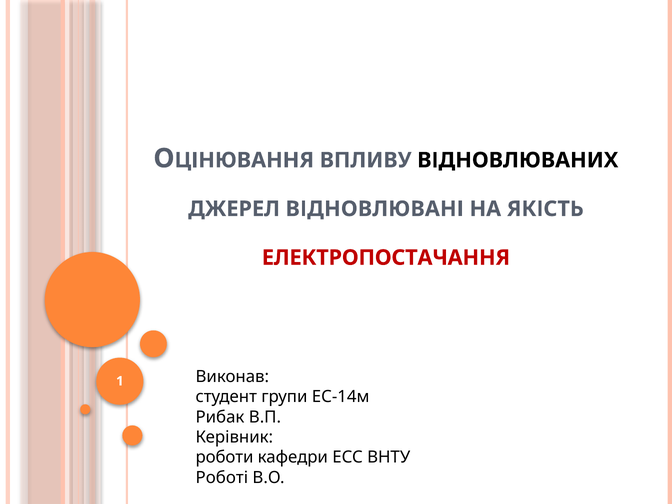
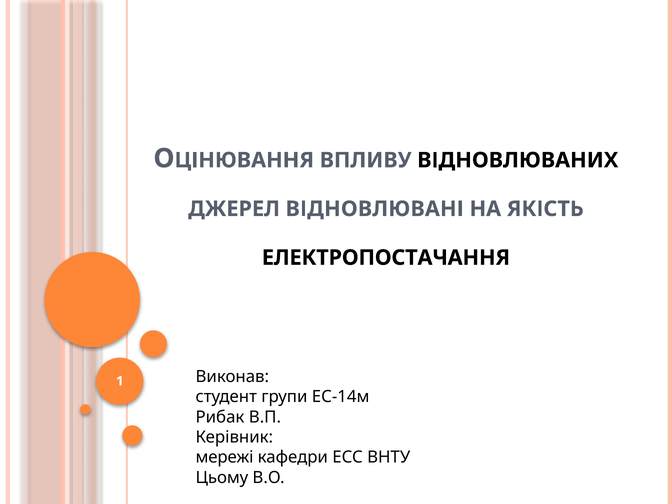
ЕЛЕКТРОПОСТАЧАННЯ colour: red -> black (386, 258)
роботи: роботи -> мережі (225, 457)
Роботі: Роботі -> Цьому (222, 478)
